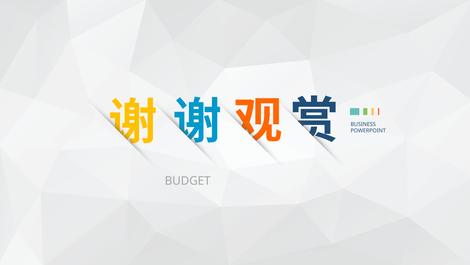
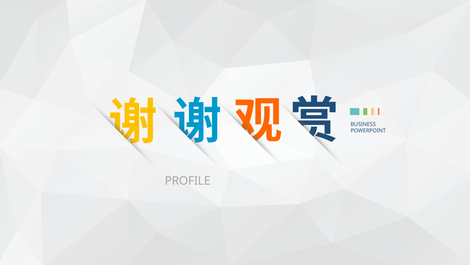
BUDGET: BUDGET -> PROFILE (188, 180)
